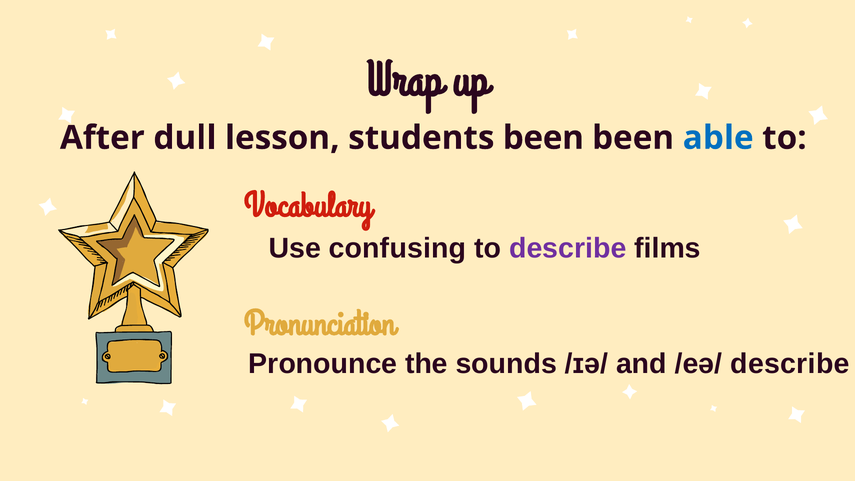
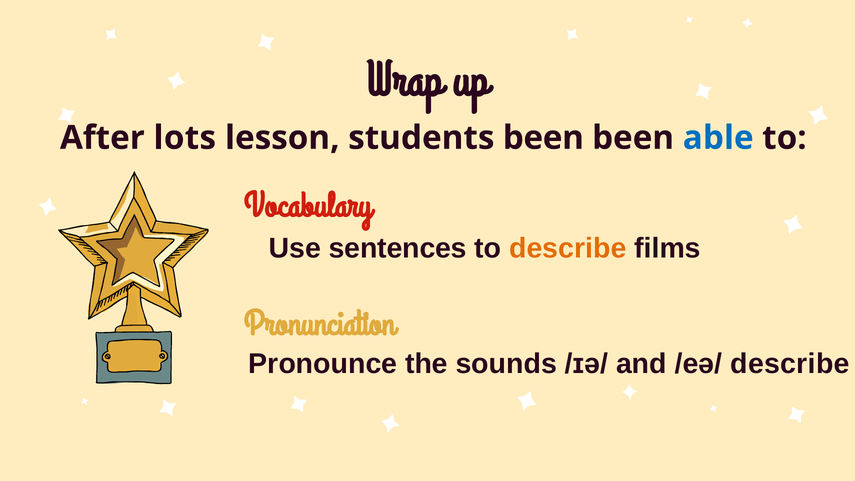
dull: dull -> lots (185, 138)
confusing: confusing -> sentences (398, 248)
describe colour: purple -> orange (568, 248)
